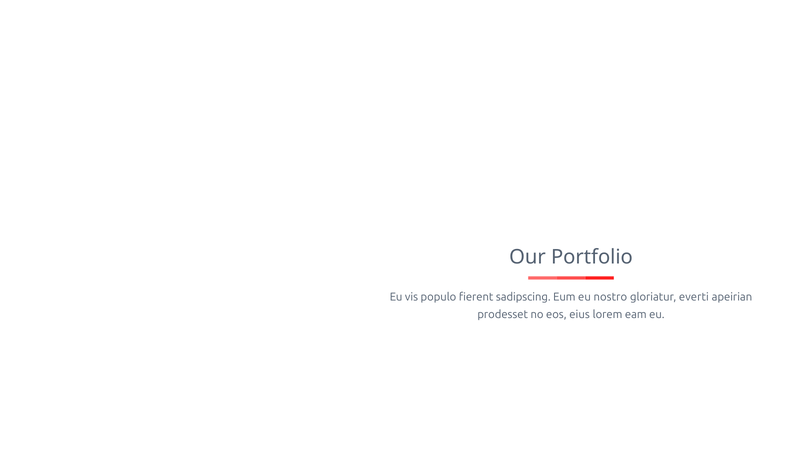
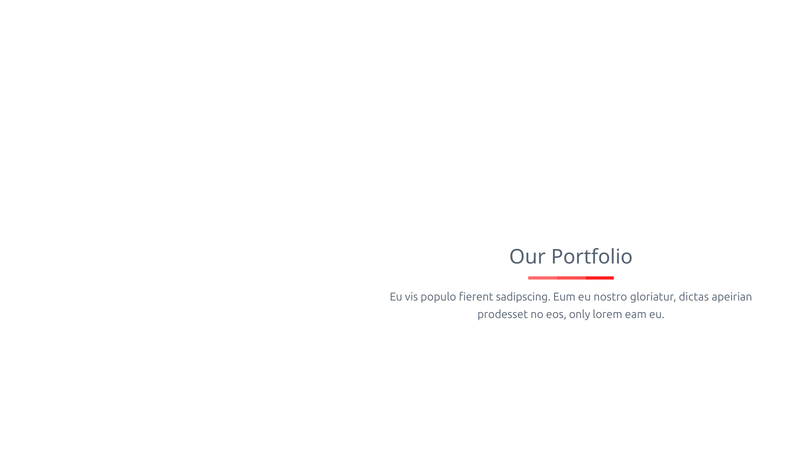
everti: everti -> dictas (694, 297)
eius: eius -> only (580, 314)
